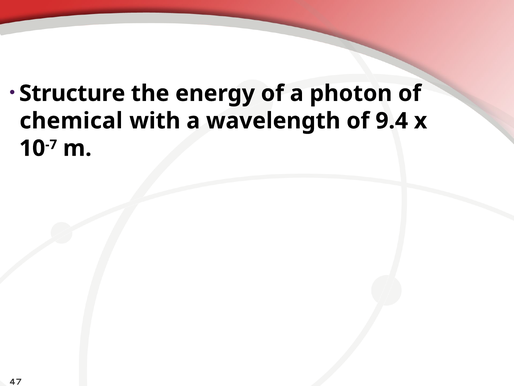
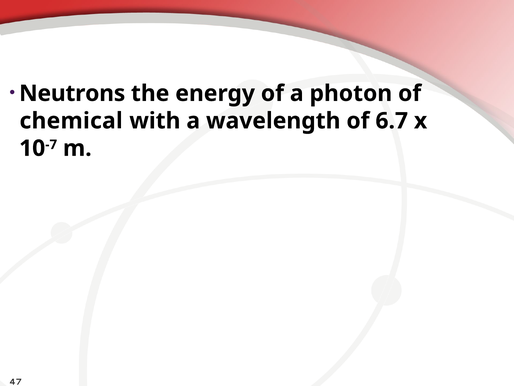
Structure: Structure -> Neutrons (72, 93)
9.4: 9.4 -> 6.7 (392, 121)
